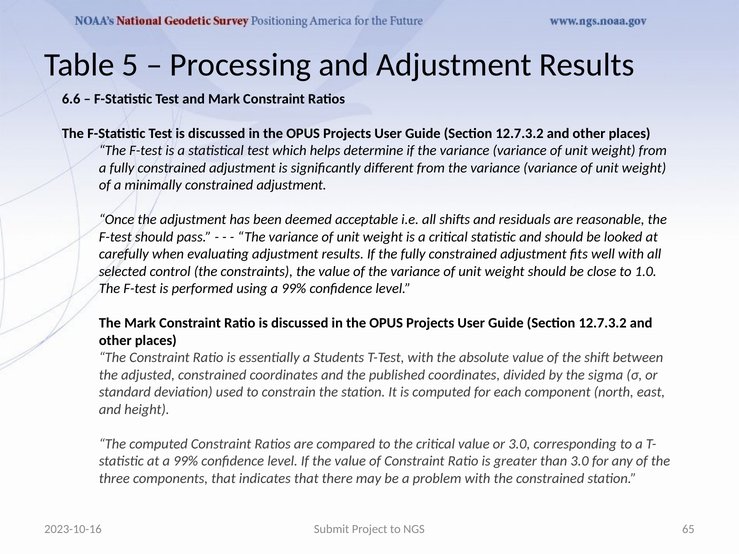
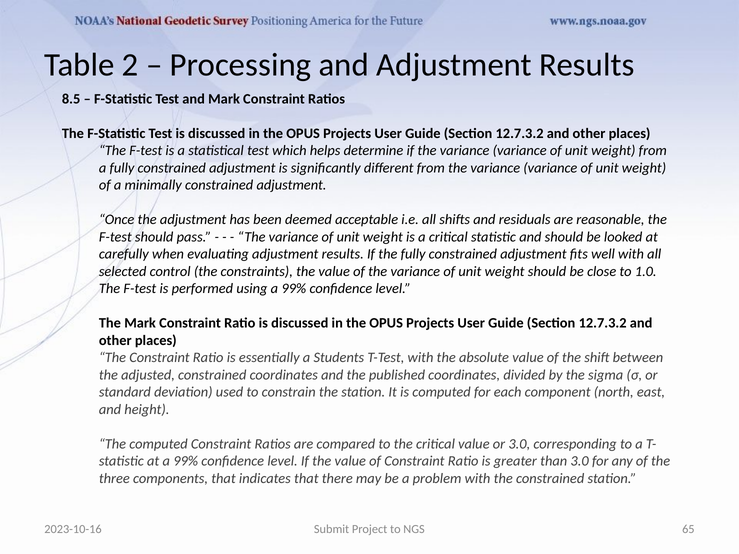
5: 5 -> 2 (130, 65)
6.6: 6.6 -> 8.5 (71, 99)
